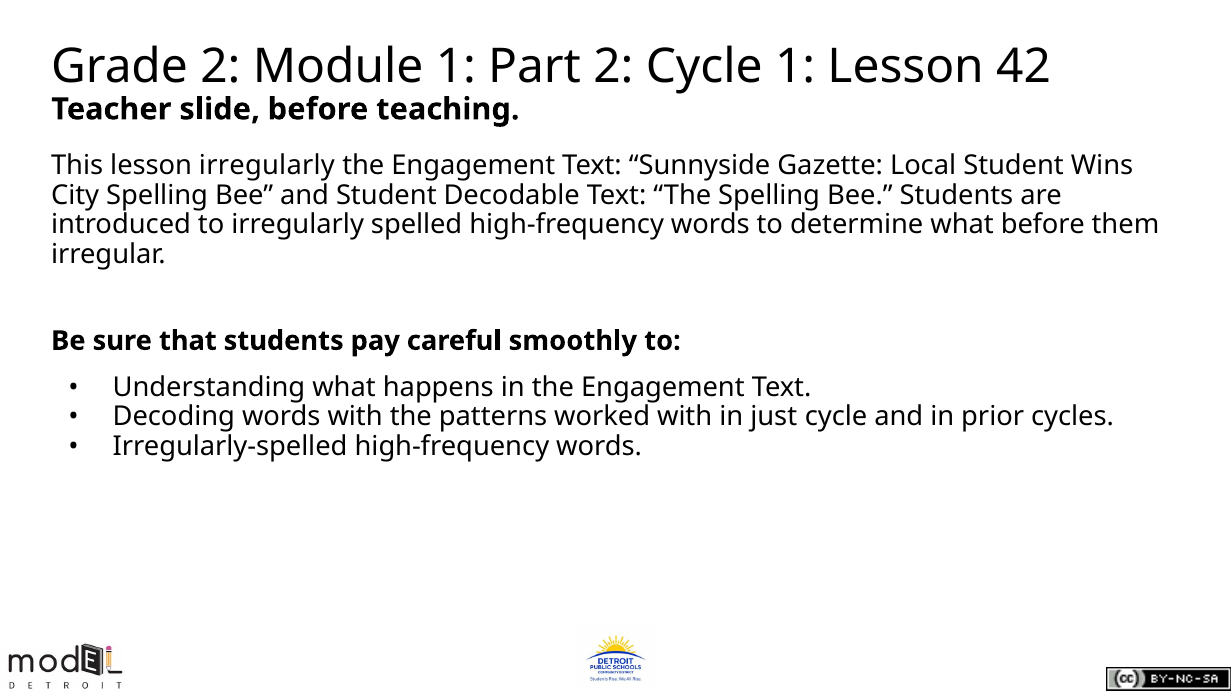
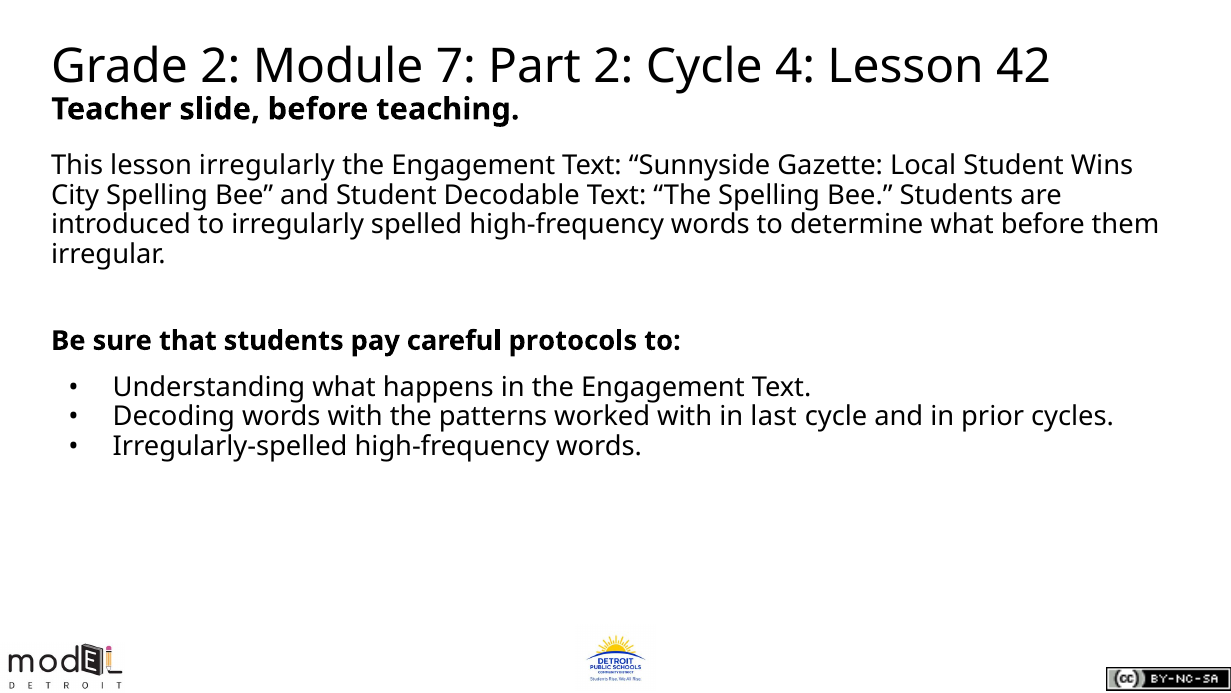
Module 1: 1 -> 7 (456, 67)
Cycle 1: 1 -> 4 (795, 67)
smoothly: smoothly -> protocols (573, 341)
just: just -> last (774, 417)
